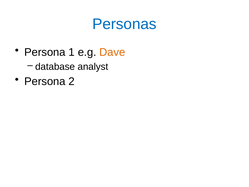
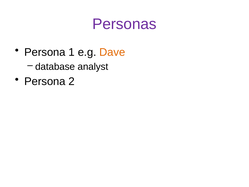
Personas colour: blue -> purple (124, 24)
